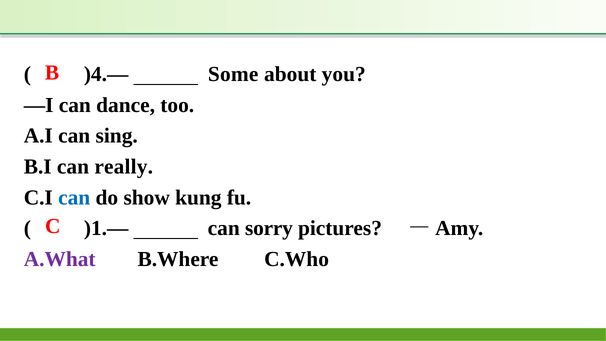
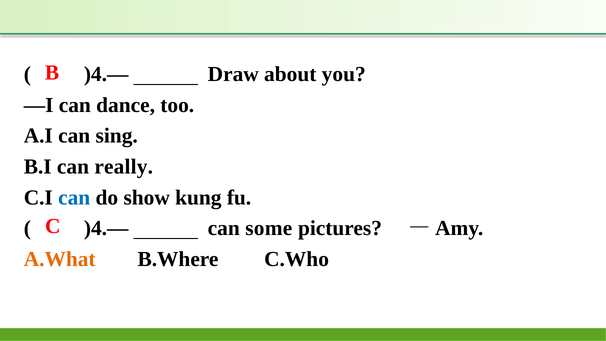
Some: Some -> Draw (233, 74)
)1.—: )1.— -> )4.— (106, 228)
sorry: sorry -> some (269, 228)
A.What colour: purple -> orange (60, 259)
